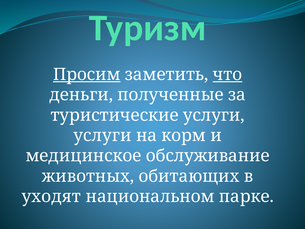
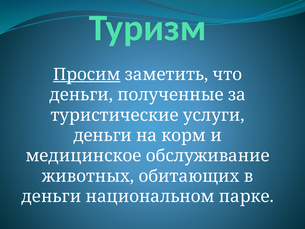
что underline: present -> none (227, 74)
услуги: услуги -> деньги (103, 135)
уходят: уходят -> деньги (51, 196)
